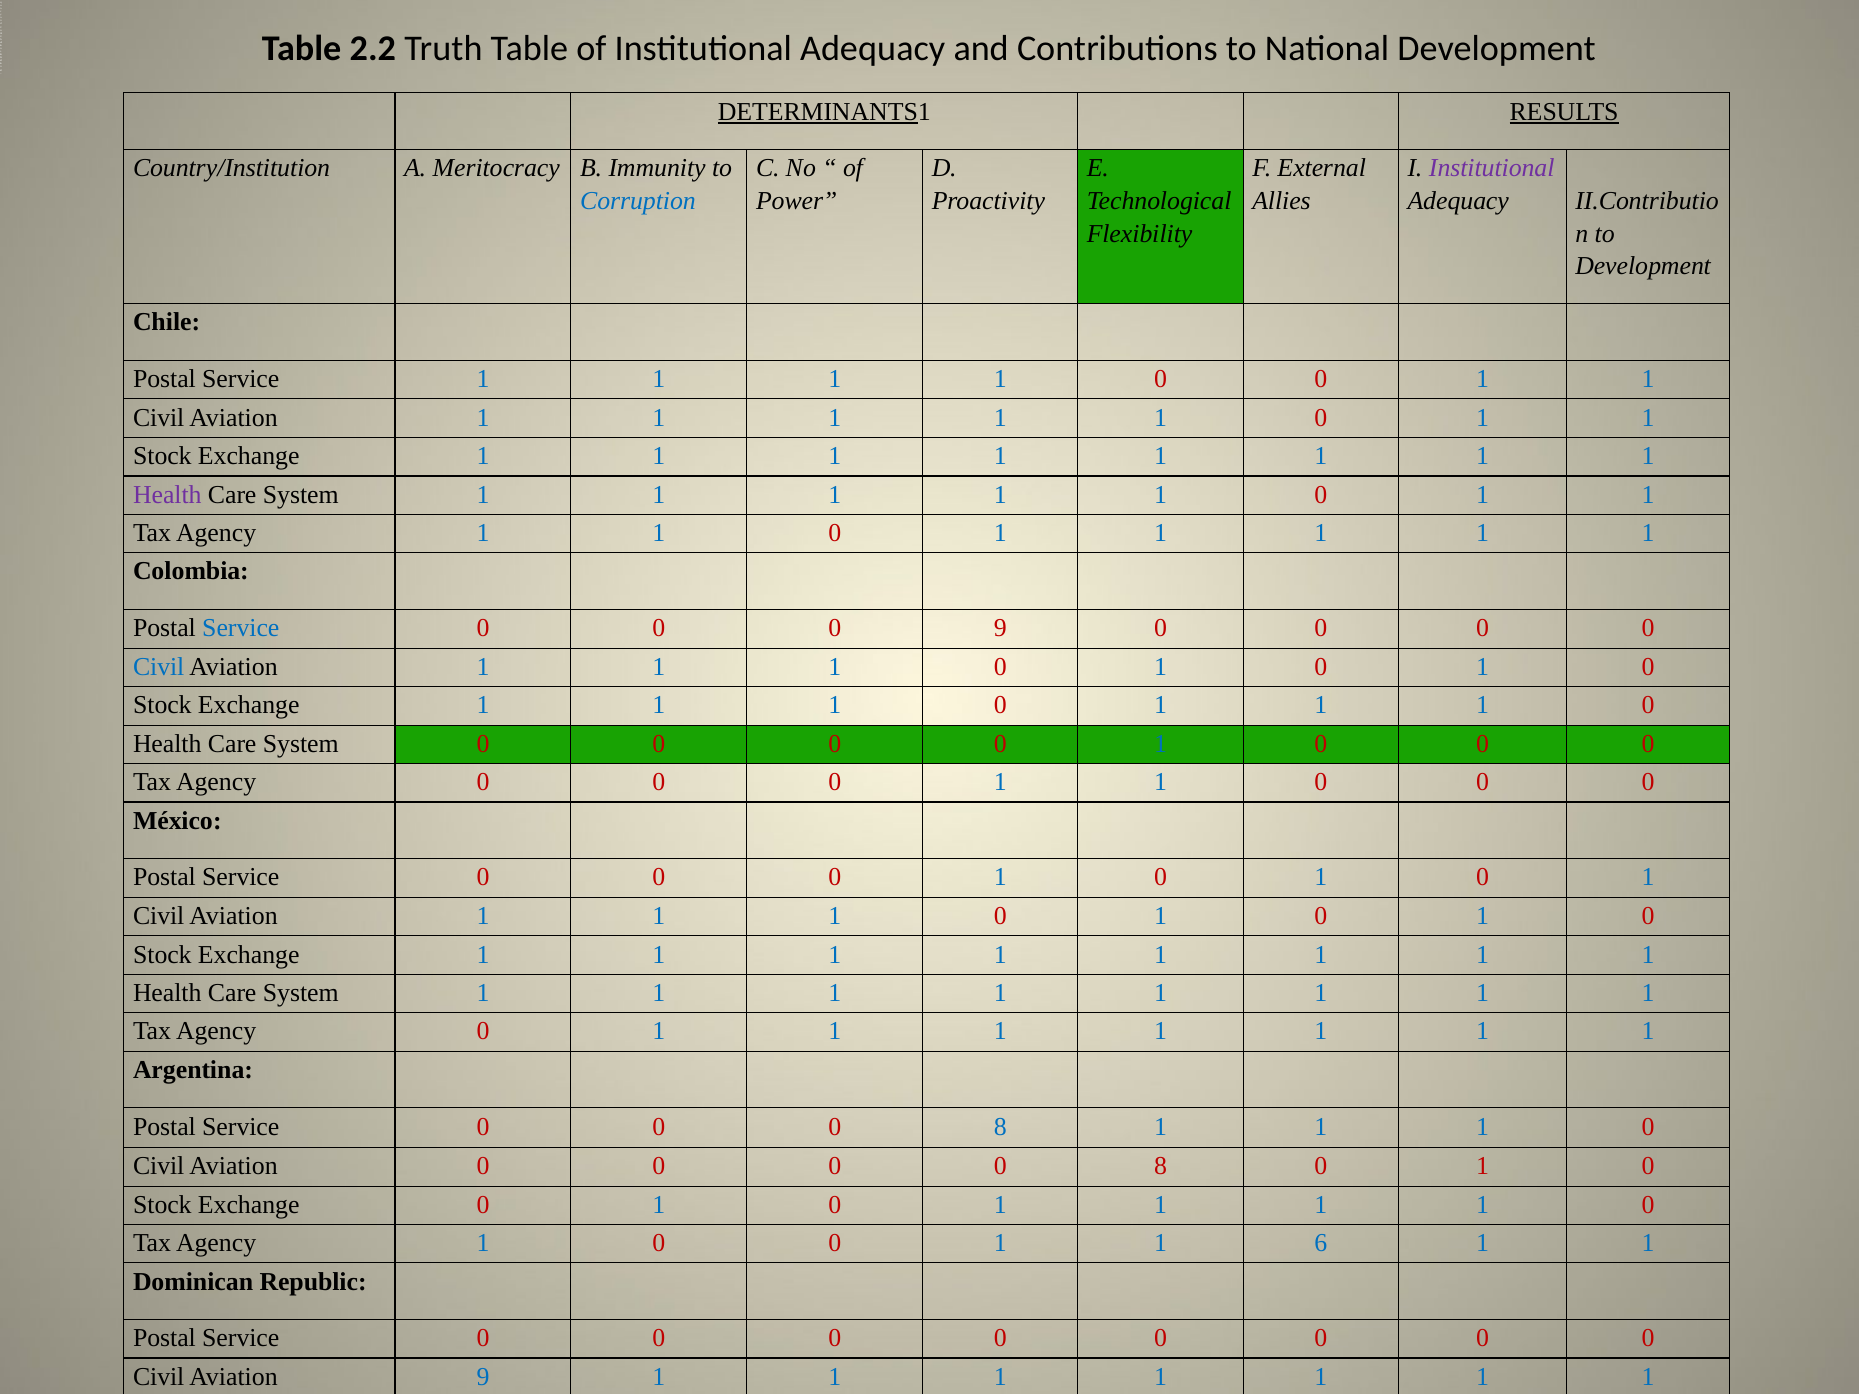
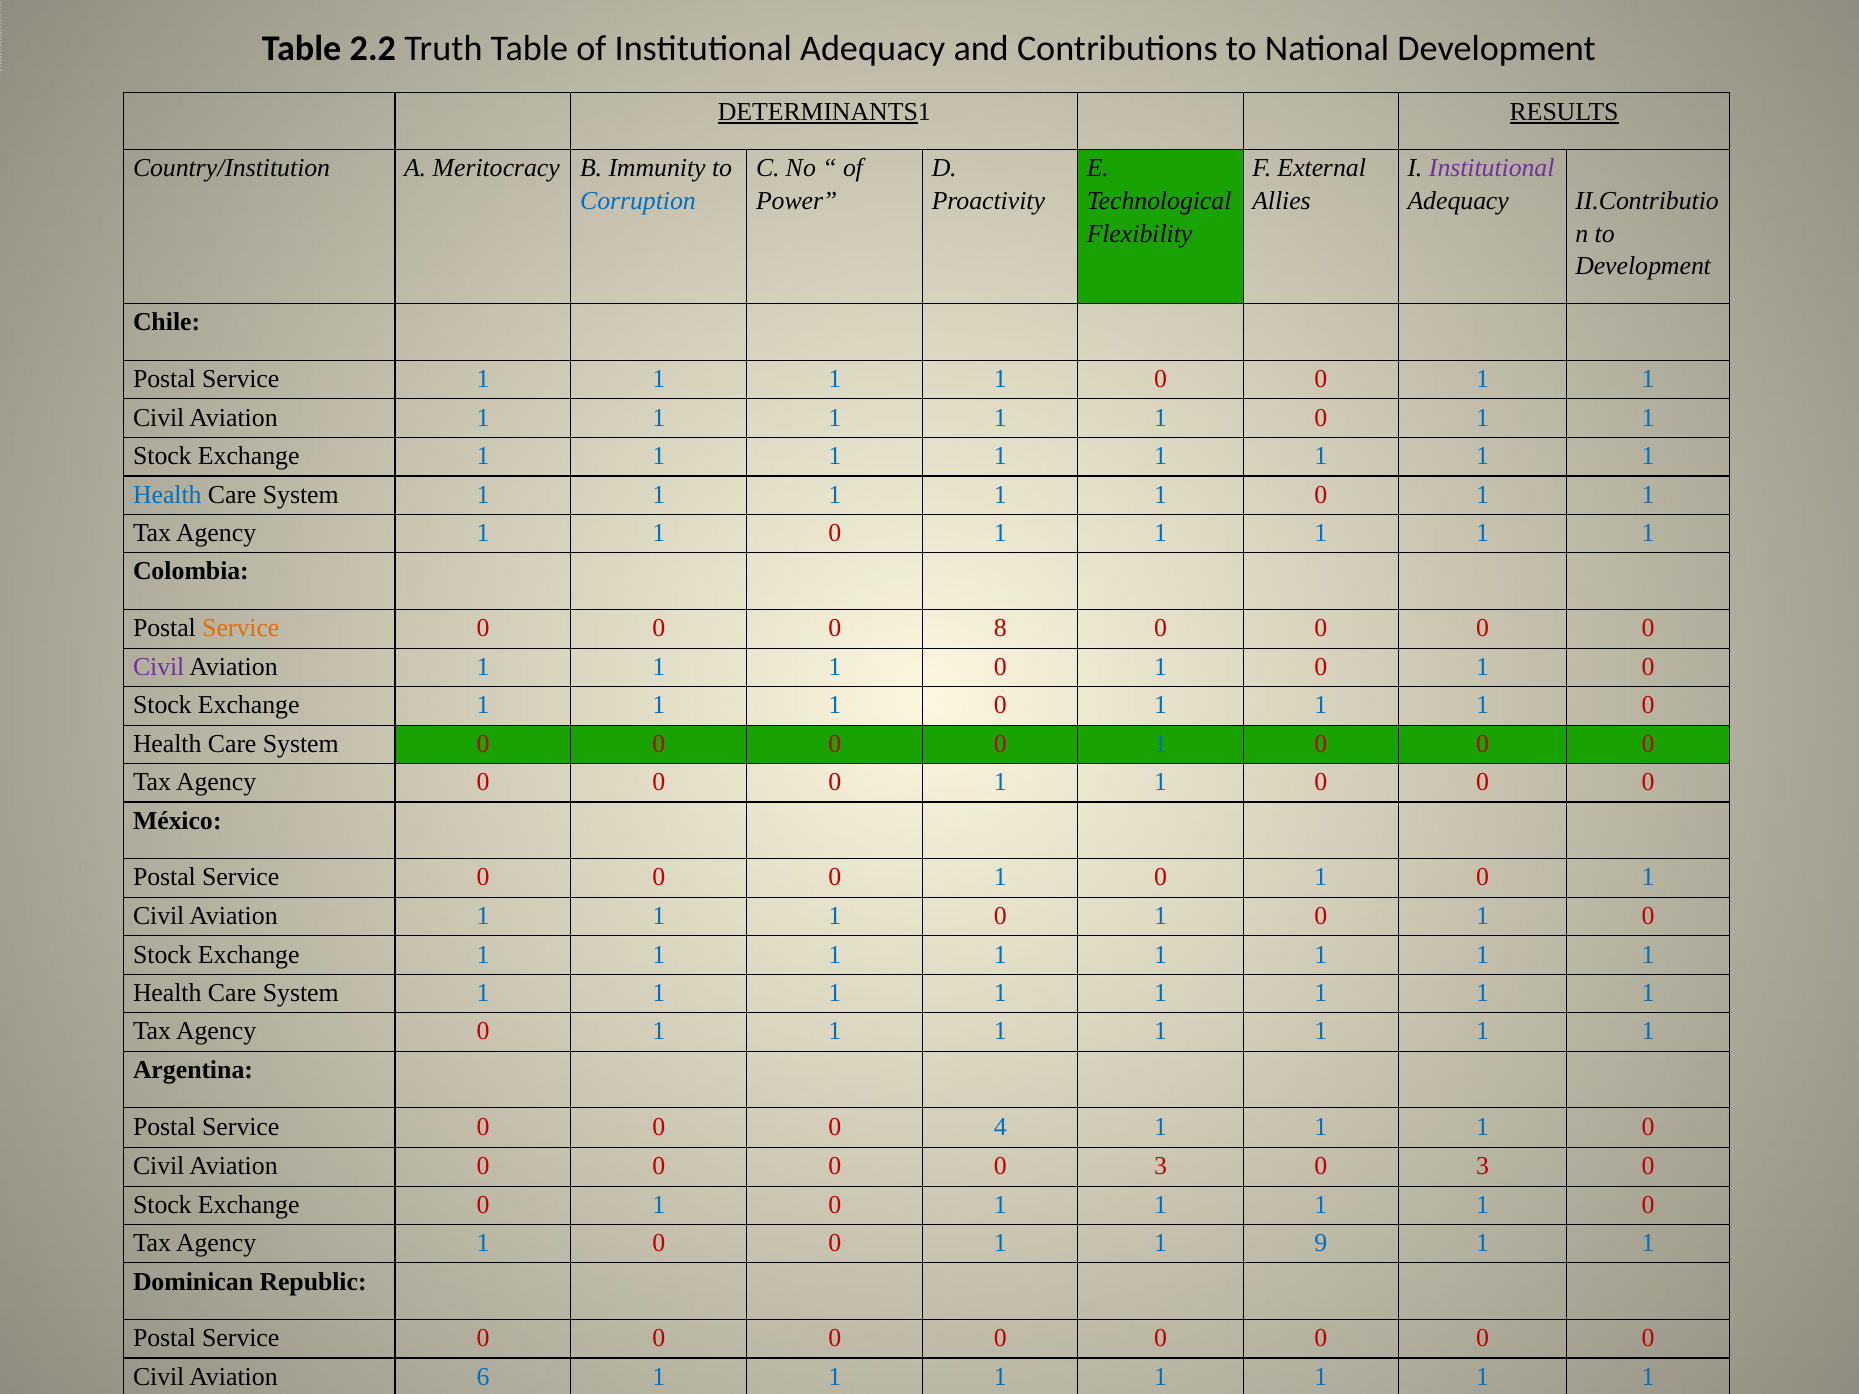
Health colour: purple -> blue (167, 495)
Service colour: blue -> orange (241, 628)
0 9: 9 -> 8 (1000, 628)
Civil colour: blue -> purple (159, 667)
8: 8 -> 4 (1000, 1127)
8: 8 -> 3 (1161, 1167)
1: 1 -> 3 (1482, 1167)
6: 6 -> 9 (1321, 1243)
Aviation 9: 9 -> 6 (483, 1377)
